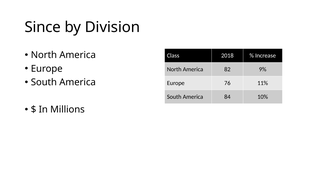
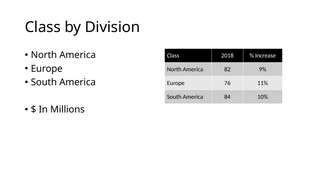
Since: Since -> Class (43, 27)
